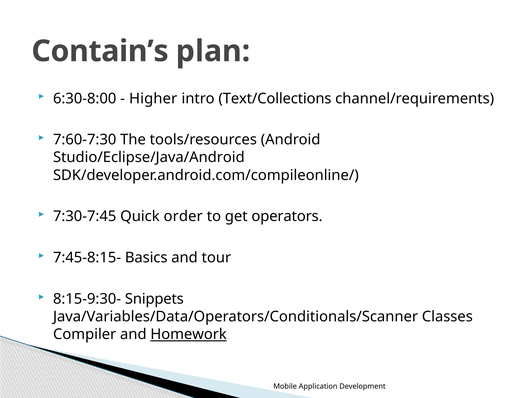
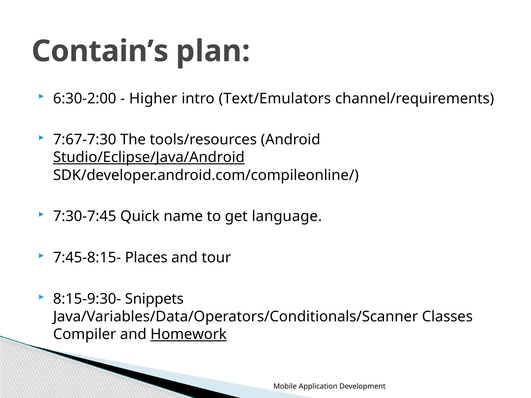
6:30-8:00: 6:30-8:00 -> 6:30-2:00 (85, 99)
Text/Collections: Text/Collections -> Text/Emulators (275, 99)
7:60-7:30: 7:60-7:30 -> 7:67-7:30 (85, 140)
Studio/Eclipse/Java/Android underline: none -> present (149, 158)
order: order -> name (183, 217)
operators: operators -> language (287, 217)
Basics: Basics -> Places (146, 258)
